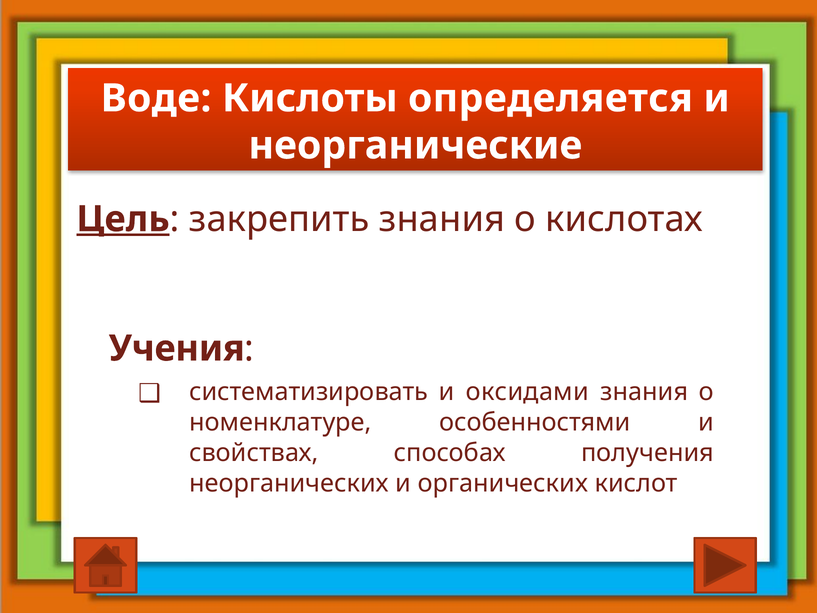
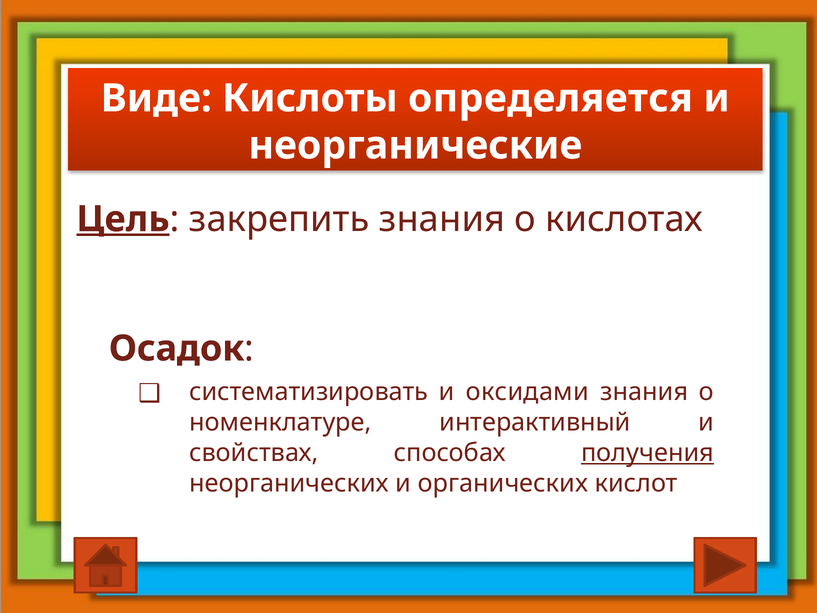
Воде: Воде -> Виде (156, 98)
Учения: Учения -> Осадок (177, 348)
особенностями: особенностями -> интерактивный (535, 422)
получения underline: none -> present (648, 453)
